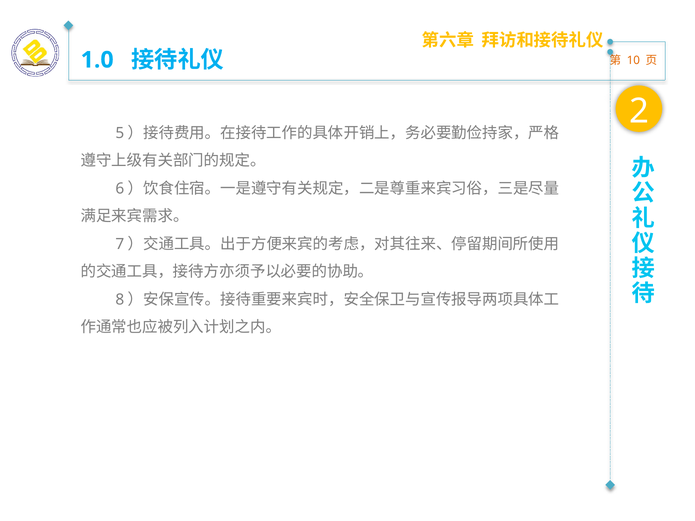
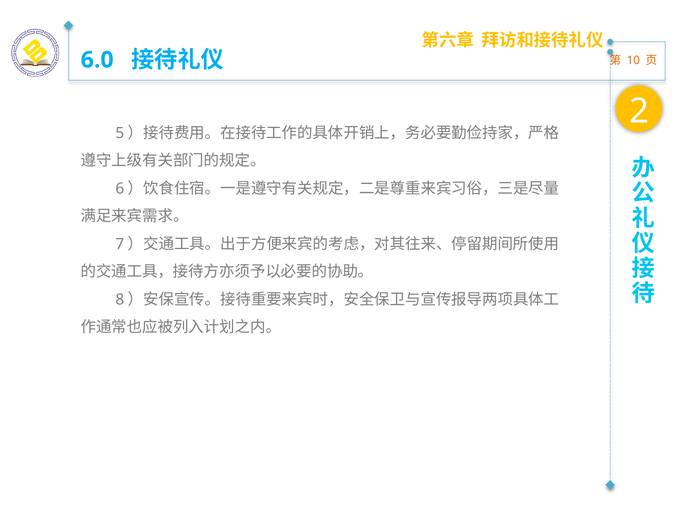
1.0: 1.0 -> 6.0 (97, 60)
